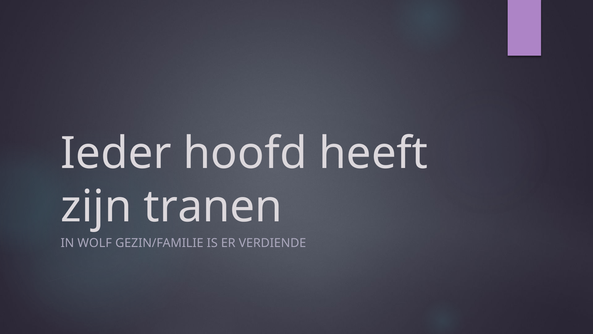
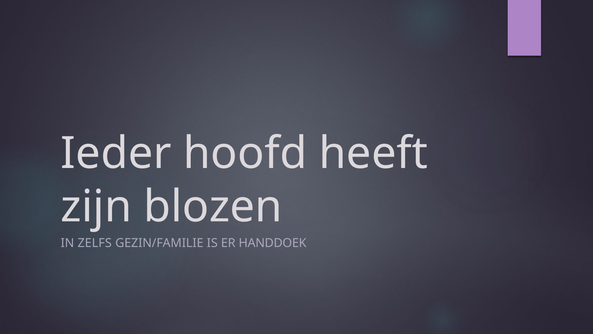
tranen: tranen -> blozen (213, 207)
WOLF: WOLF -> ZELFS (95, 243)
VERDIENDE: VERDIENDE -> HANDDOEK (273, 243)
